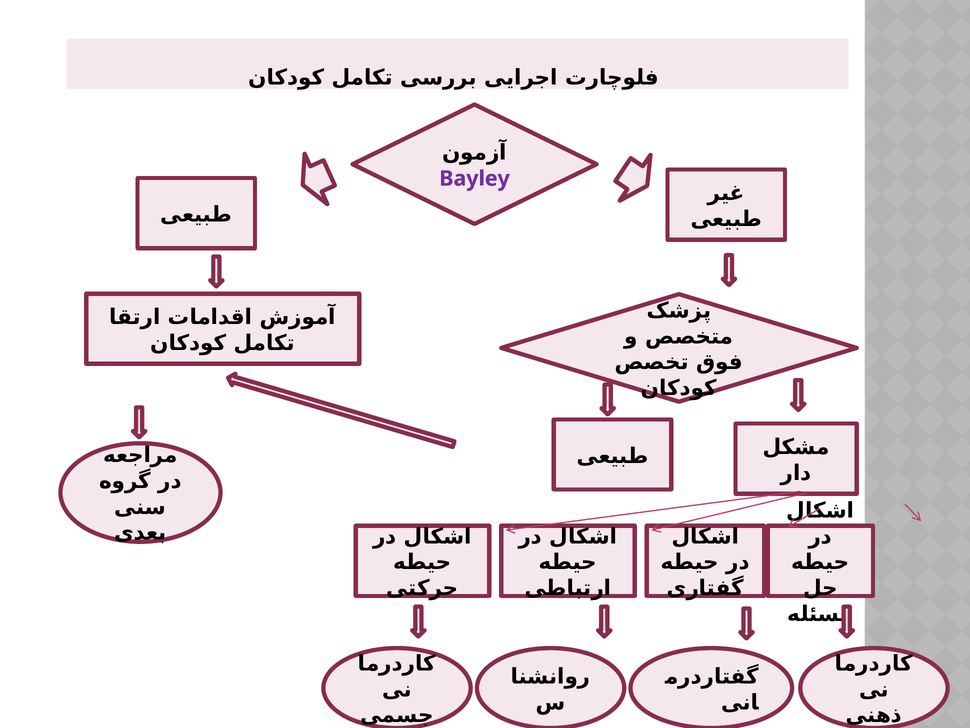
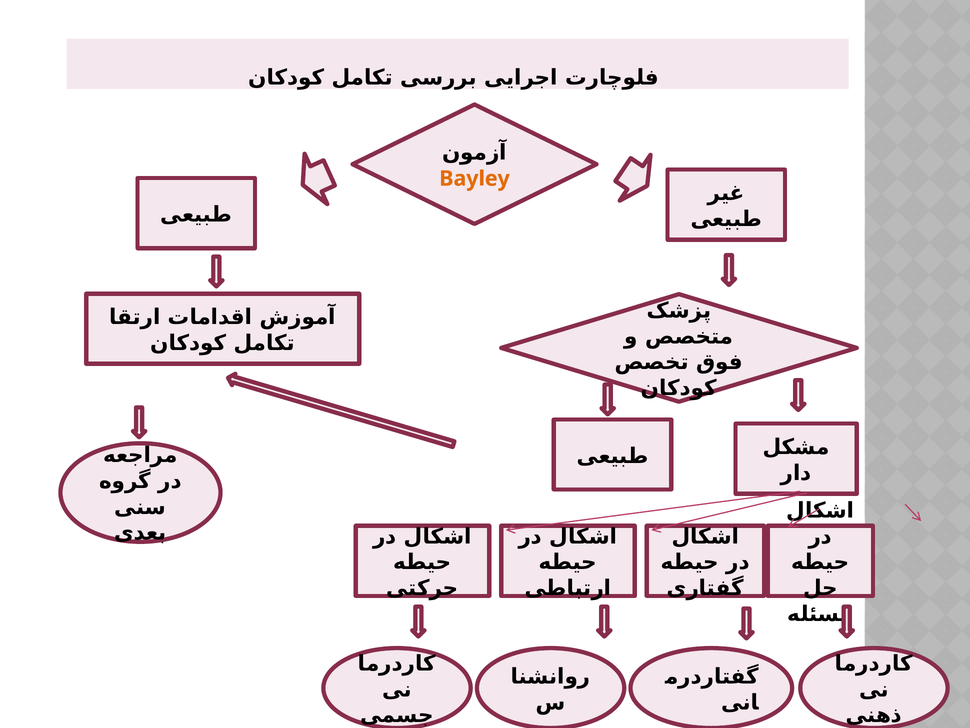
Bayley colour: purple -> orange (475, 178)
